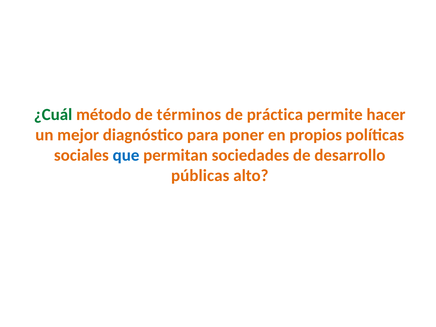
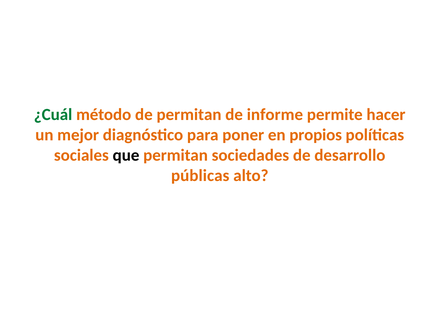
de términos: términos -> permitan (189, 114)
práctica: práctica -> informe (275, 114)
que colour: blue -> black (126, 155)
